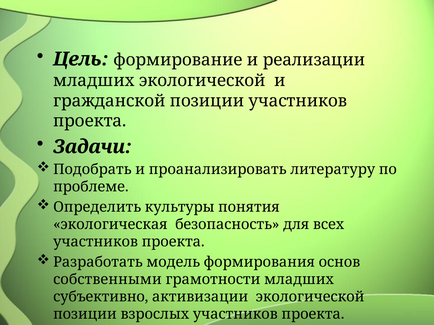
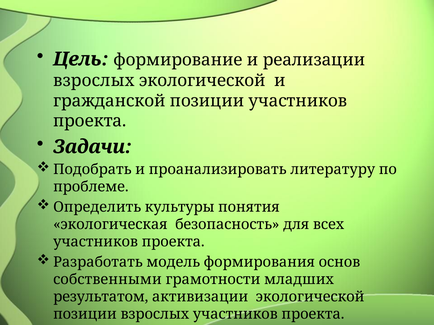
младших: младших -> взрослых (94, 81)
субъективно: субъективно -> результатом (101, 297)
